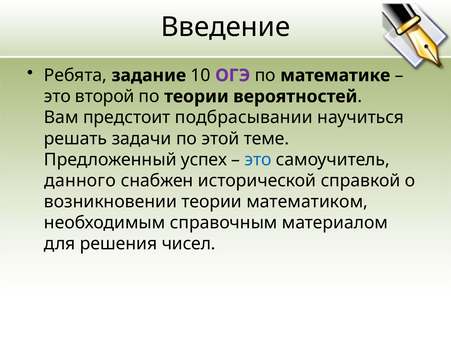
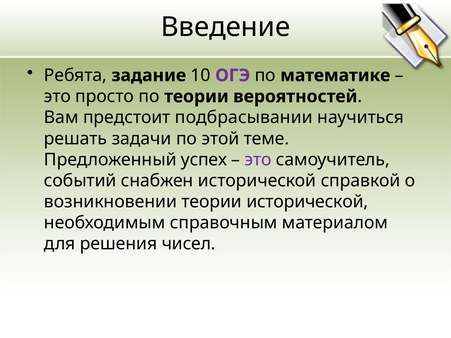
второй: второй -> просто (105, 97)
это colour: blue -> purple (258, 160)
данного: данного -> событий (80, 181)
теории математиком: математиком -> исторической (307, 202)
